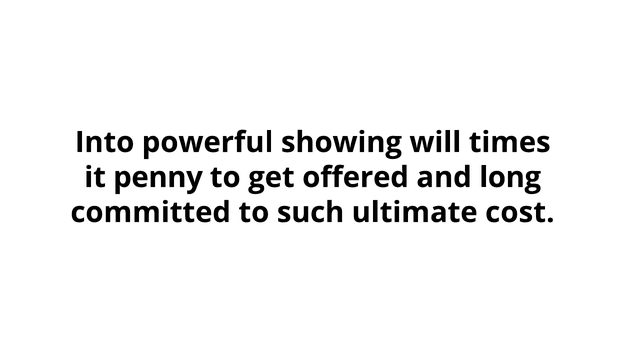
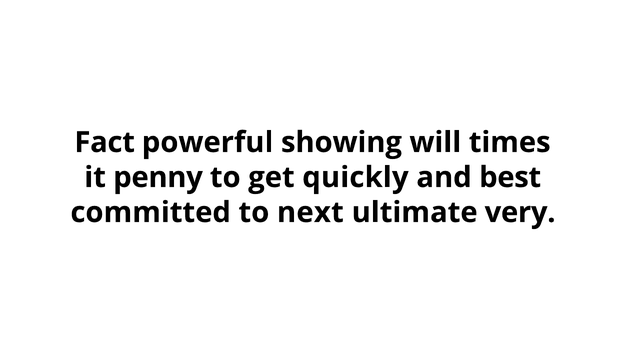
Into: Into -> Fact (105, 143)
offered: offered -> quickly (355, 178)
long: long -> best (510, 178)
such: such -> next (310, 213)
cost: cost -> very (520, 213)
